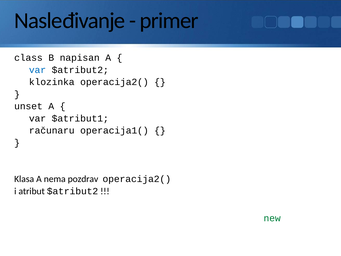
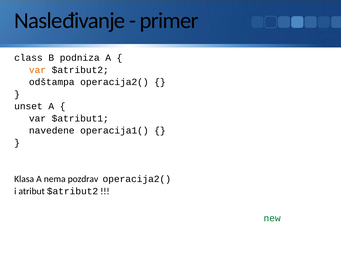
napisan: napisan -> podniza (80, 58)
var colour: blue -> orange (38, 70)
klozinka: klozinka -> odštampa (52, 82)
računaru: računaru -> navedene (52, 130)
